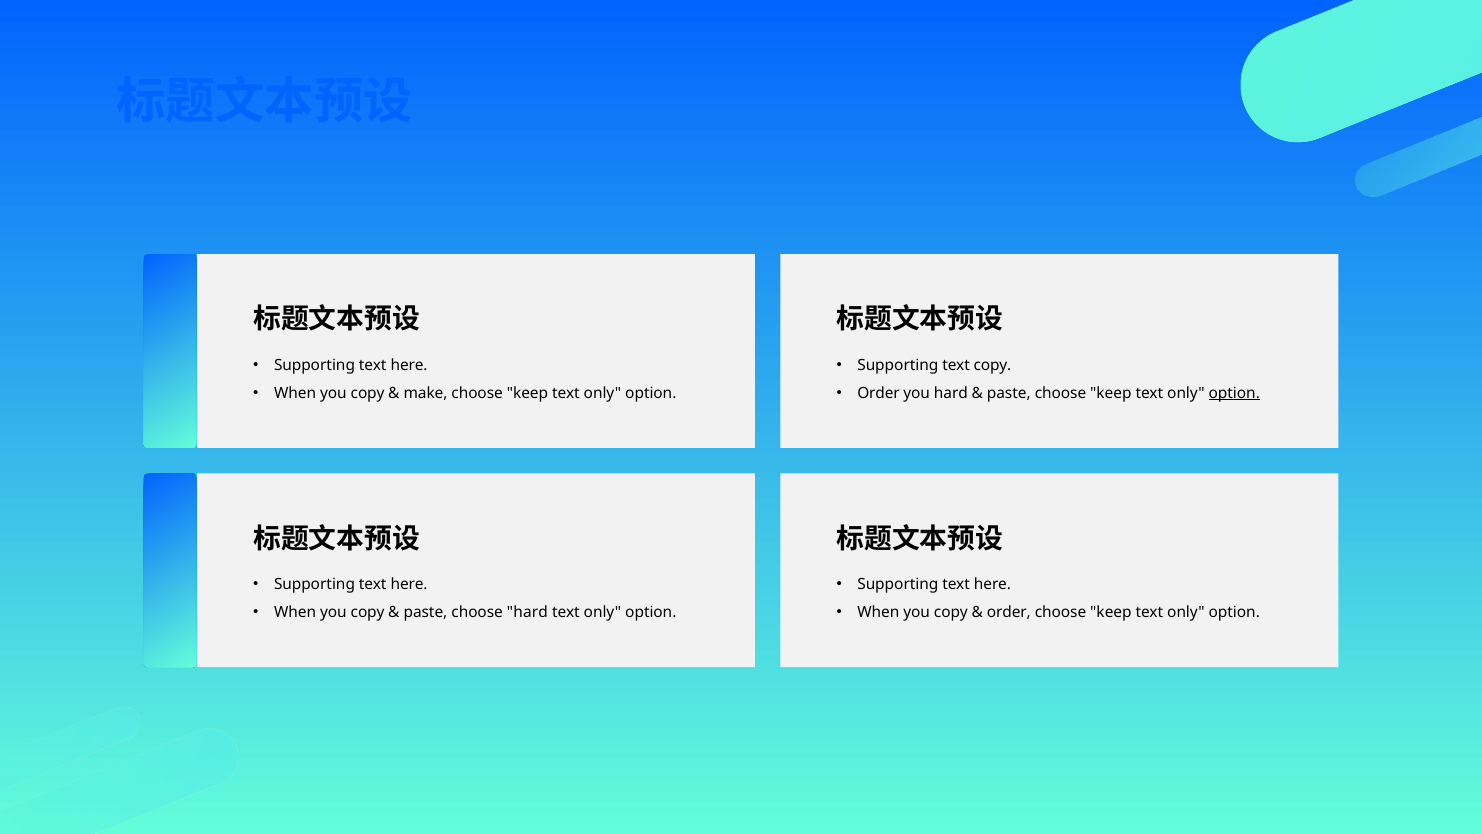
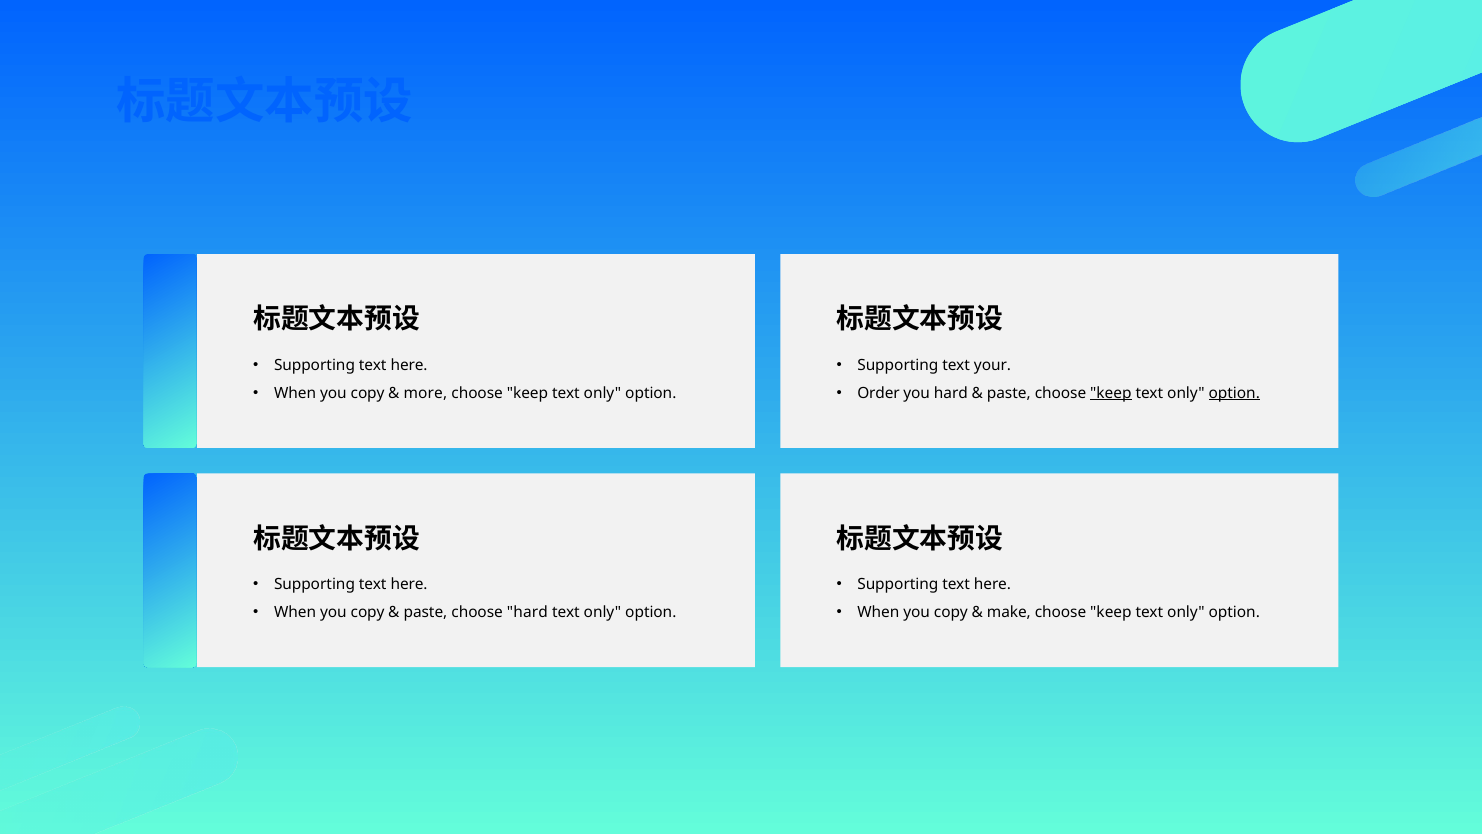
text copy: copy -> your (992, 365)
make: make -> more (425, 393)
keep underline: none -> present (1111, 393)
order: order -> make (1009, 612)
